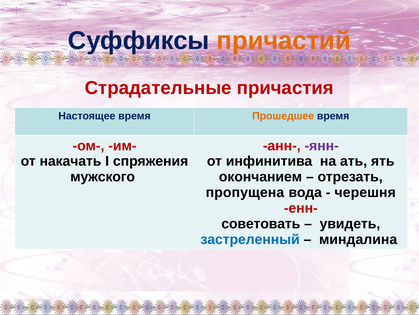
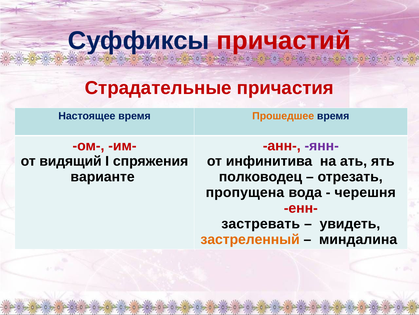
причастий colour: orange -> red (284, 41)
накачать: накачать -> видящий (71, 161)
мужского: мужского -> варианте (103, 177)
окончанием: окончанием -> полководец (260, 177)
советовать: советовать -> застревать (261, 223)
застреленный colour: blue -> orange (250, 239)
